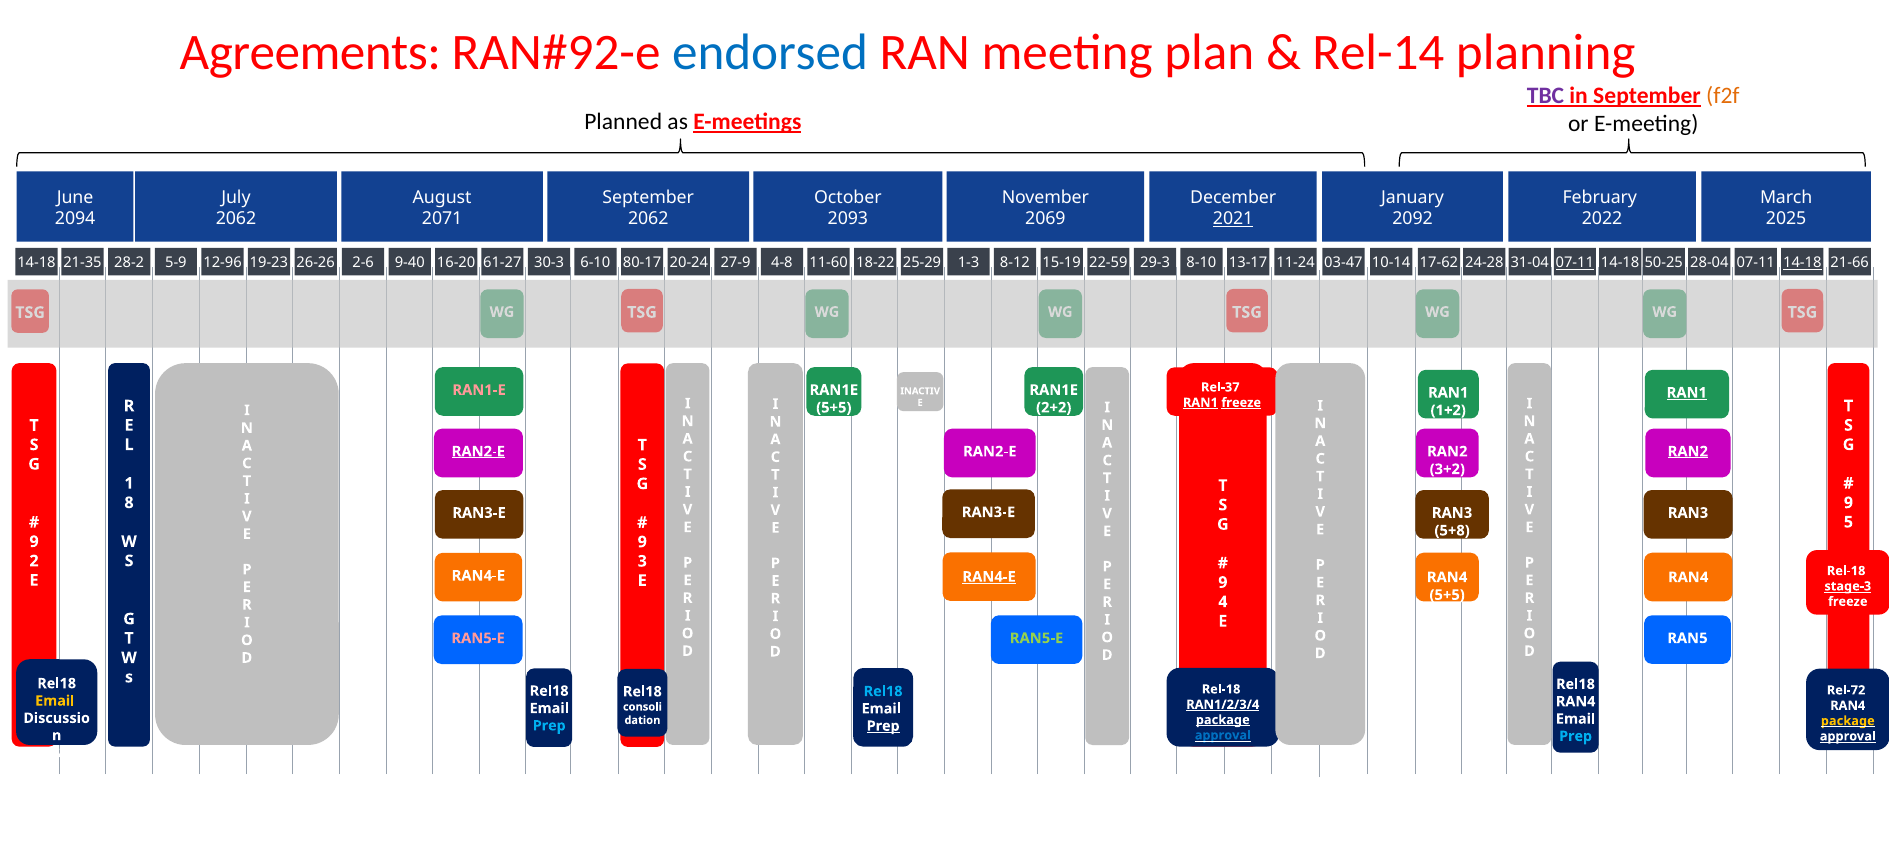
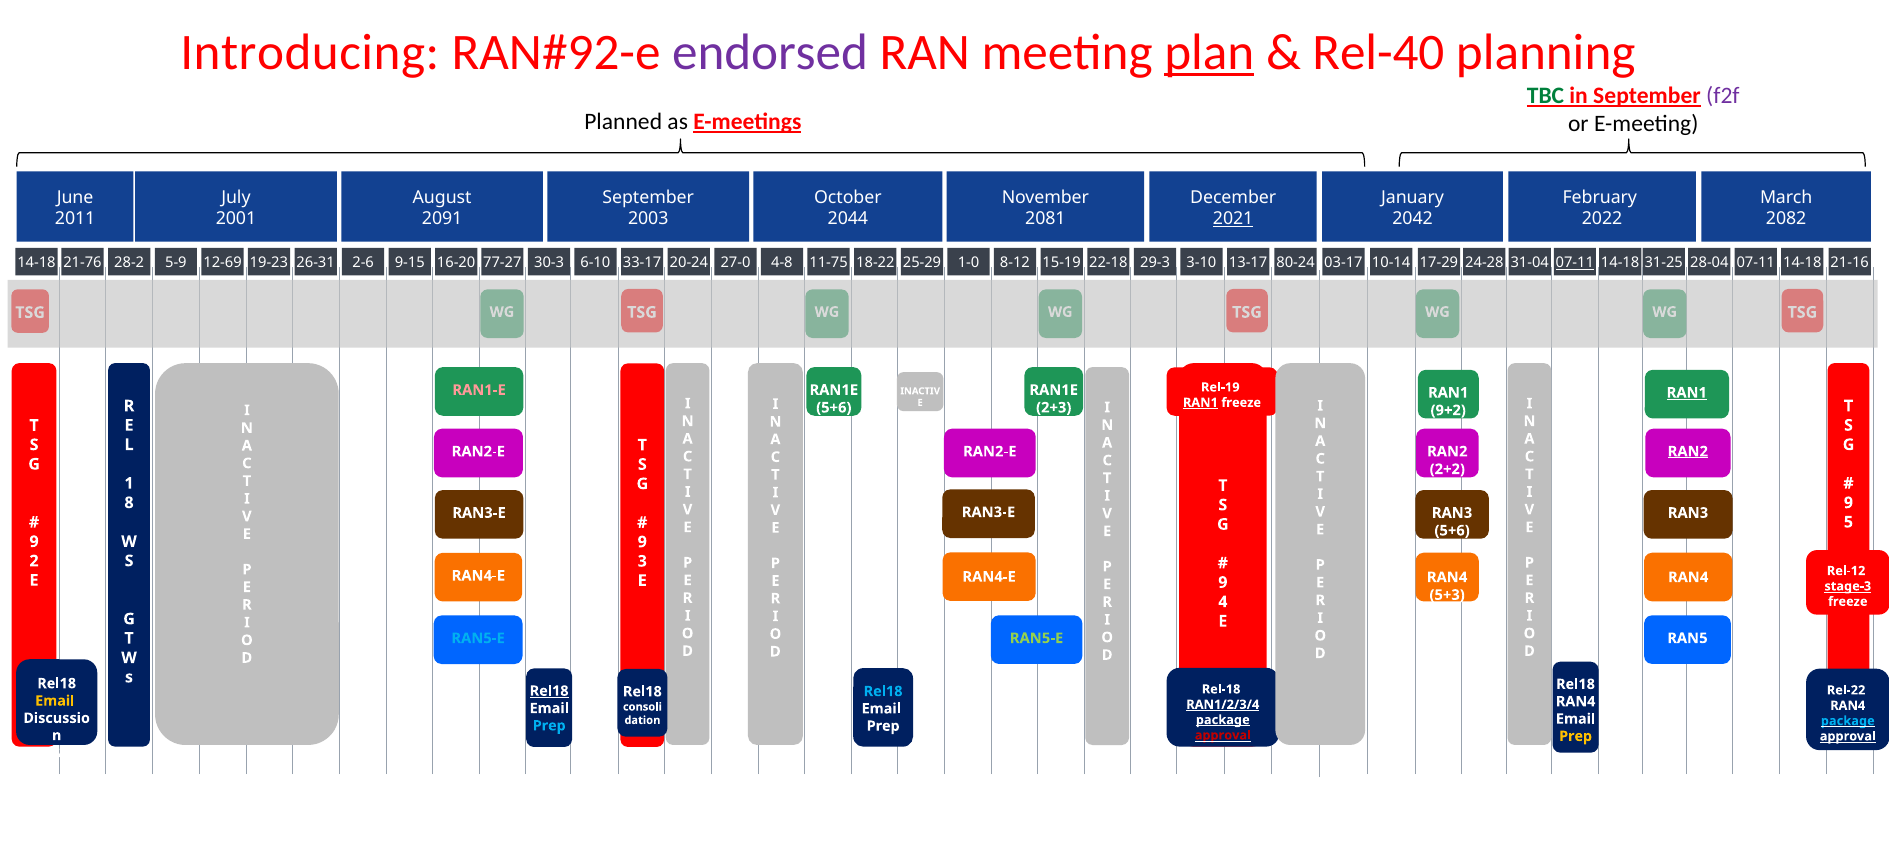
Agreements: Agreements -> Introducing (310, 53)
endorsed colour: blue -> purple (770, 53)
plan underline: none -> present (1209, 53)
Rel-14: Rel-14 -> Rel-40 (1378, 53)
TBC colour: purple -> green (1545, 96)
f2f colour: orange -> purple (1723, 96)
2094: 2094 -> 2011 (75, 218)
2062: 2062 -> 2001 (236, 218)
2071: 2071 -> 2091 (442, 218)
2062: 2062 -> 2003 (648, 218)
2093: 2093 -> 2044 (848, 218)
2069: 2069 -> 2081 (1045, 218)
2092: 2092 -> 2042 (1413, 218)
2025: 2025 -> 2082 (1786, 218)
21-35: 21-35 -> 21-76 (82, 263)
12-96: 12-96 -> 12-69 (223, 263)
26-26: 26-26 -> 26-31 (316, 263)
9-40: 9-40 -> 9-15 (410, 263)
61-27: 61-27 -> 77-27 (502, 263)
80-17: 80-17 -> 33-17 (642, 263)
27-9: 27-9 -> 27-0 (736, 263)
11-60: 11-60 -> 11-75 (829, 263)
1-3: 1-3 -> 1-0 (969, 263)
22-59: 22-59 -> 22-18 (1108, 263)
8-10: 8-10 -> 3-10 (1201, 263)
11-24: 11-24 -> 80-24 (1296, 263)
03-47: 03-47 -> 03-17 (1343, 263)
17-62: 17-62 -> 17-29 (1439, 263)
50-25: 50-25 -> 31-25 (1664, 263)
14-18 underline: present -> none (1802, 263)
21-66: 21-66 -> 21-16 (1850, 263)
Rel-37: Rel-37 -> Rel-19 (1220, 387)
freeze underline: present -> none (1241, 403)
5+5: 5+5 -> 5+6 (834, 408)
2+2: 2+2 -> 2+3 (1054, 408)
1+2: 1+2 -> 9+2 (1448, 410)
RAN2-E underline: present -> none (478, 451)
3+2: 3+2 -> 2+2 (1447, 469)
5+8: 5+8 -> 5+6 (1452, 531)
Rel-18: Rel-18 -> Rel-12 (1846, 571)
RAN4-E underline: present -> none (989, 577)
5+5: 5+5 -> 5+3 (1447, 595)
RAN5-E colour: pink -> light blue (478, 638)
Rel-72: Rel-72 -> Rel-22 (1846, 690)
Rel18 underline: none -> present (549, 691)
package colour: yellow -> light blue (1848, 721)
Prep underline: present -> none (883, 726)
approval colour: blue -> red (1223, 735)
Prep colour: light blue -> yellow (1576, 736)
